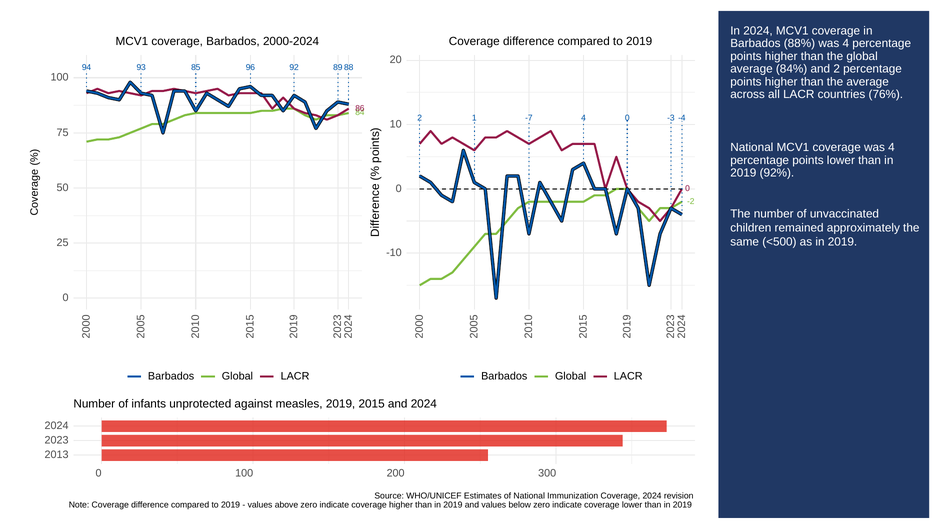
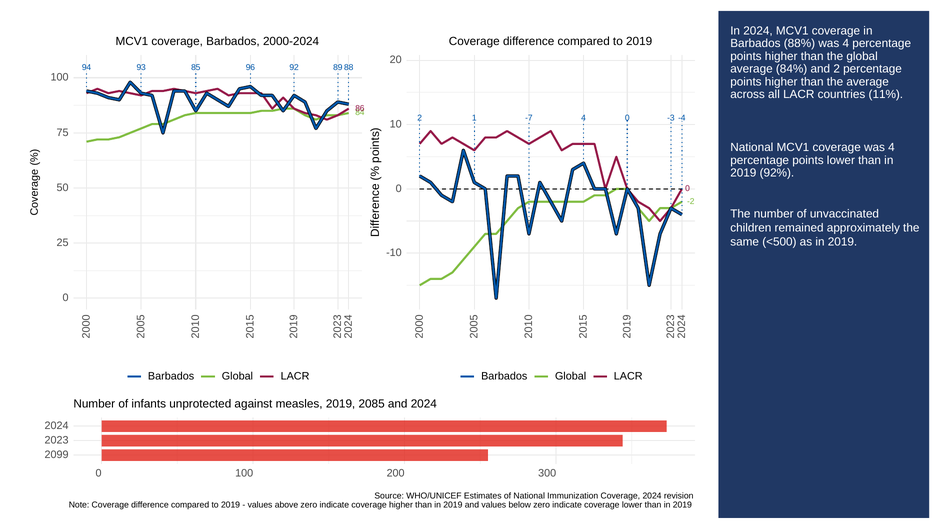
76%: 76% -> 11% (886, 94)
2015: 2015 -> 2085 (372, 404)
2013: 2013 -> 2099 (57, 455)
